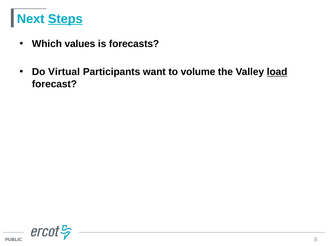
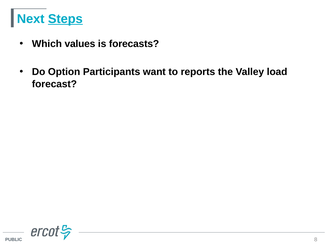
Virtual: Virtual -> Option (64, 72)
volume: volume -> reports (198, 72)
load underline: present -> none (277, 72)
